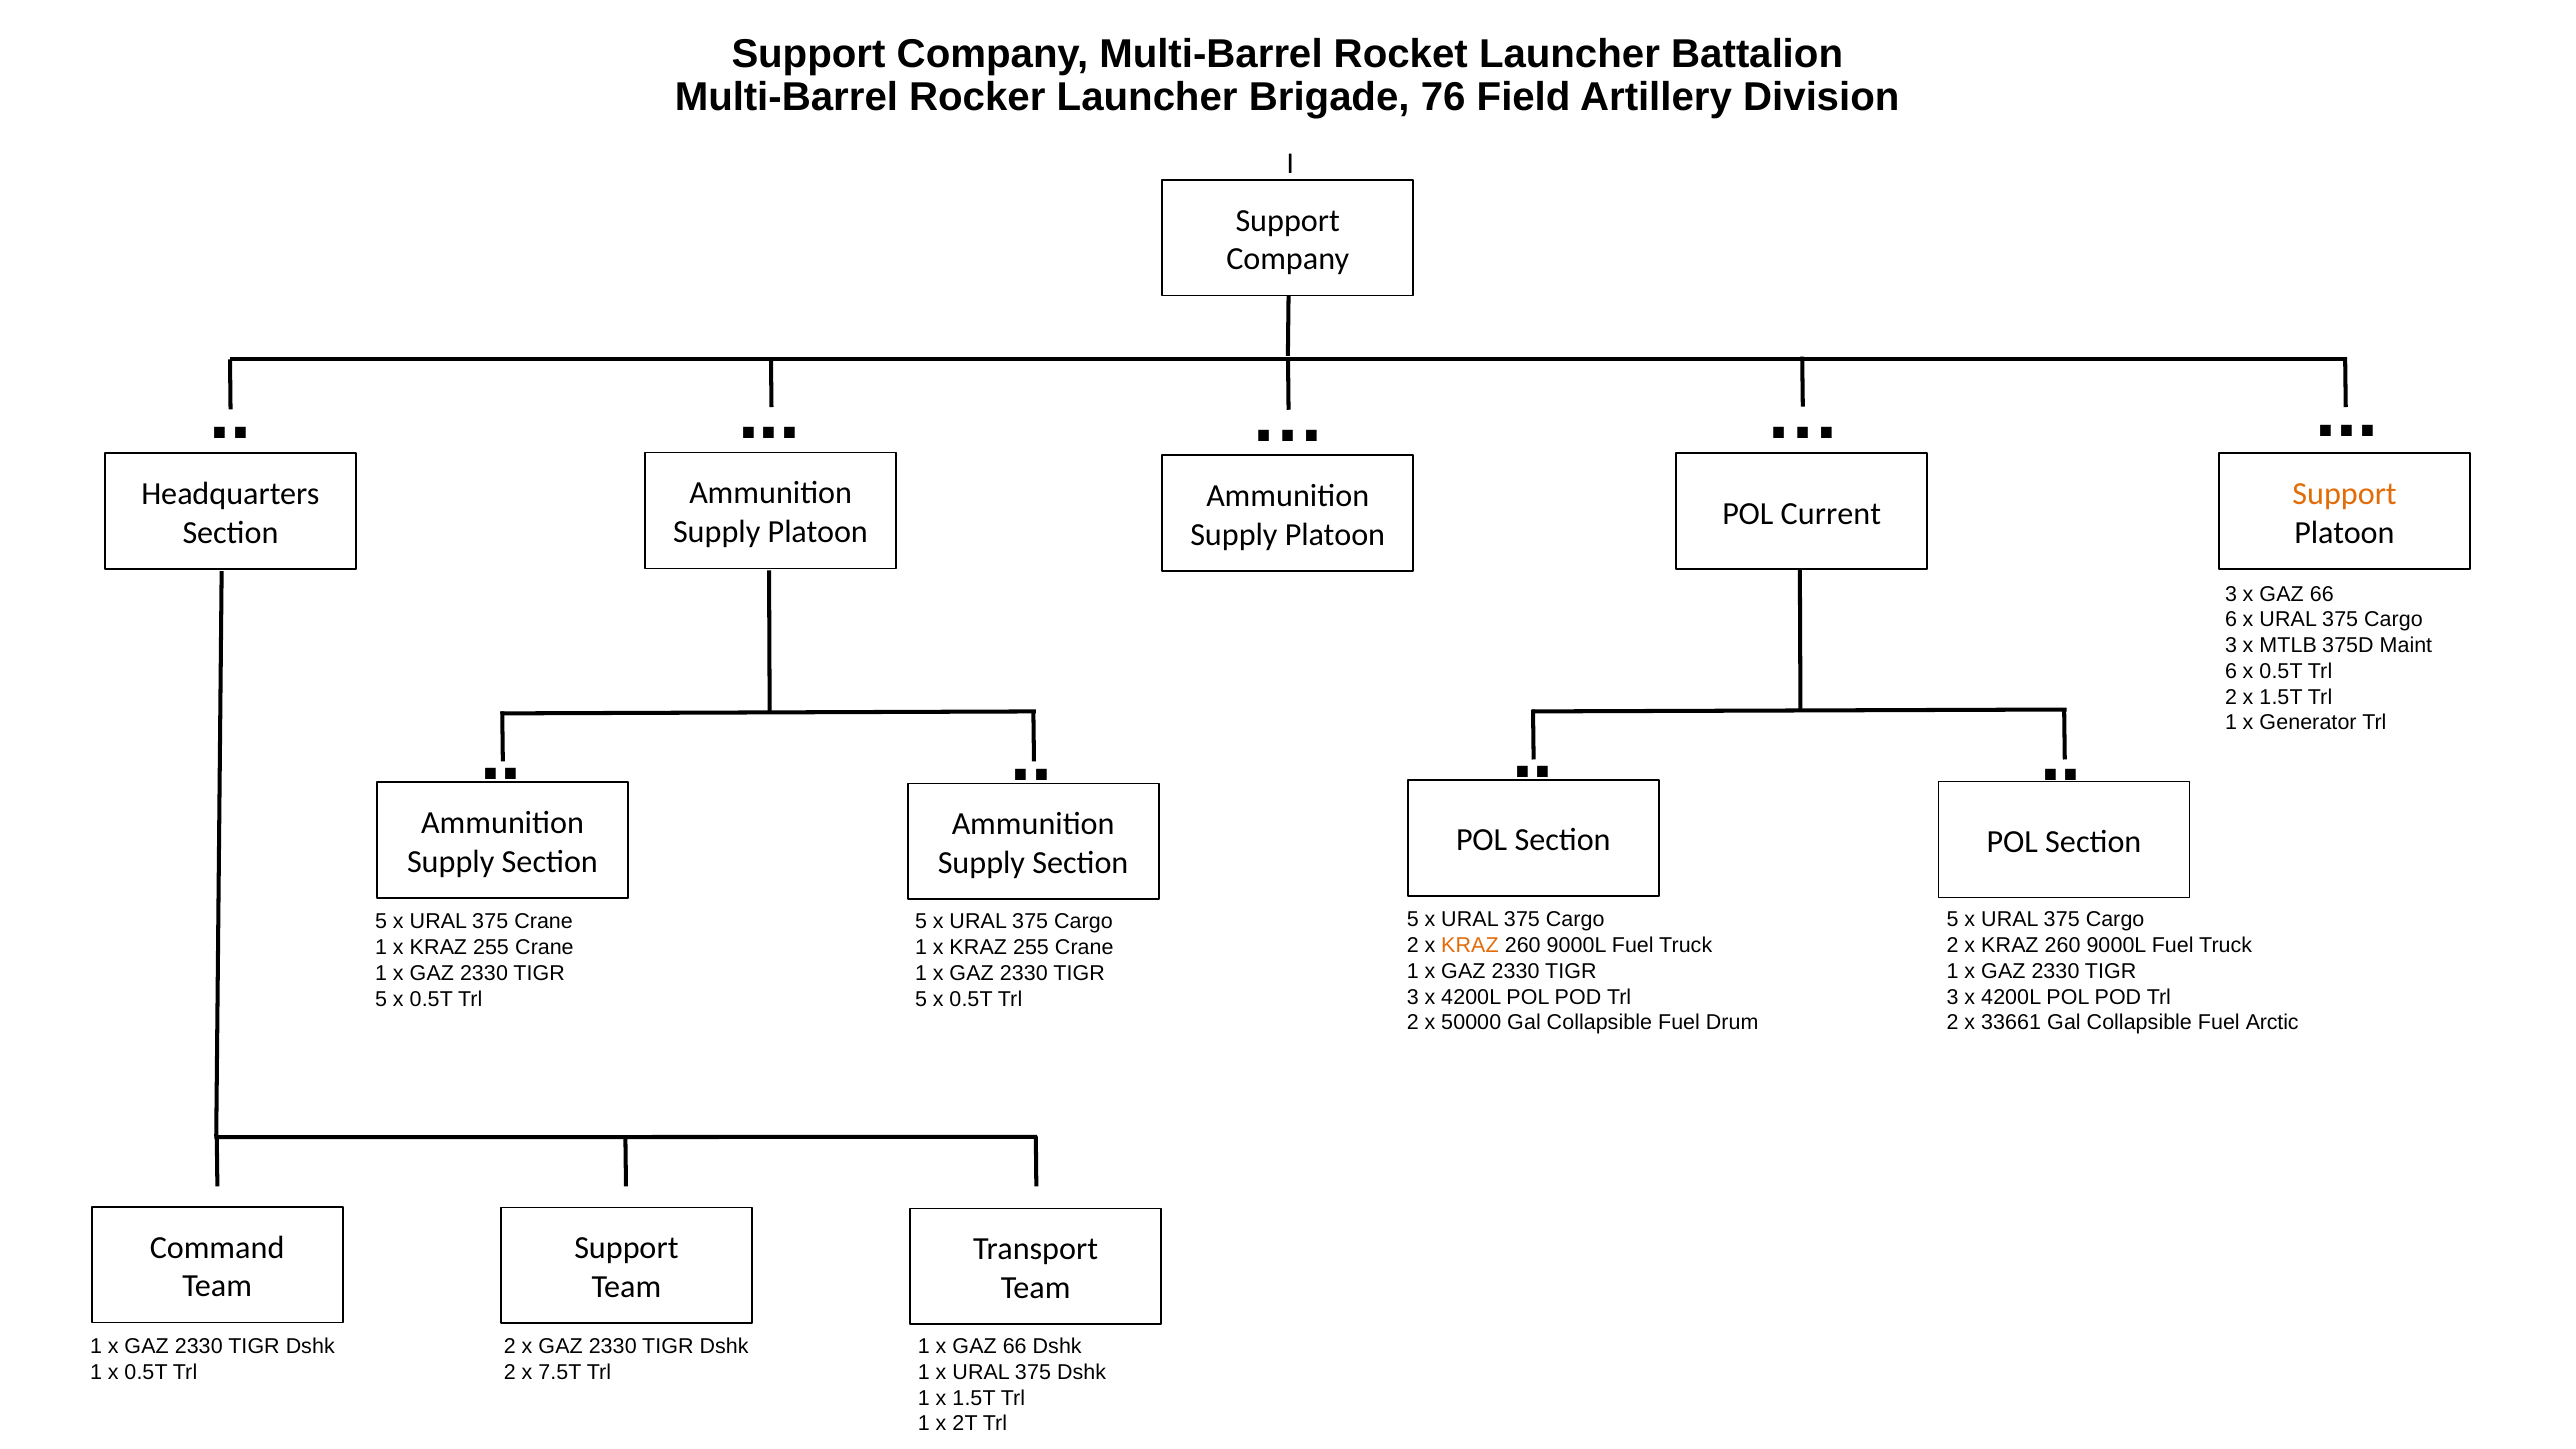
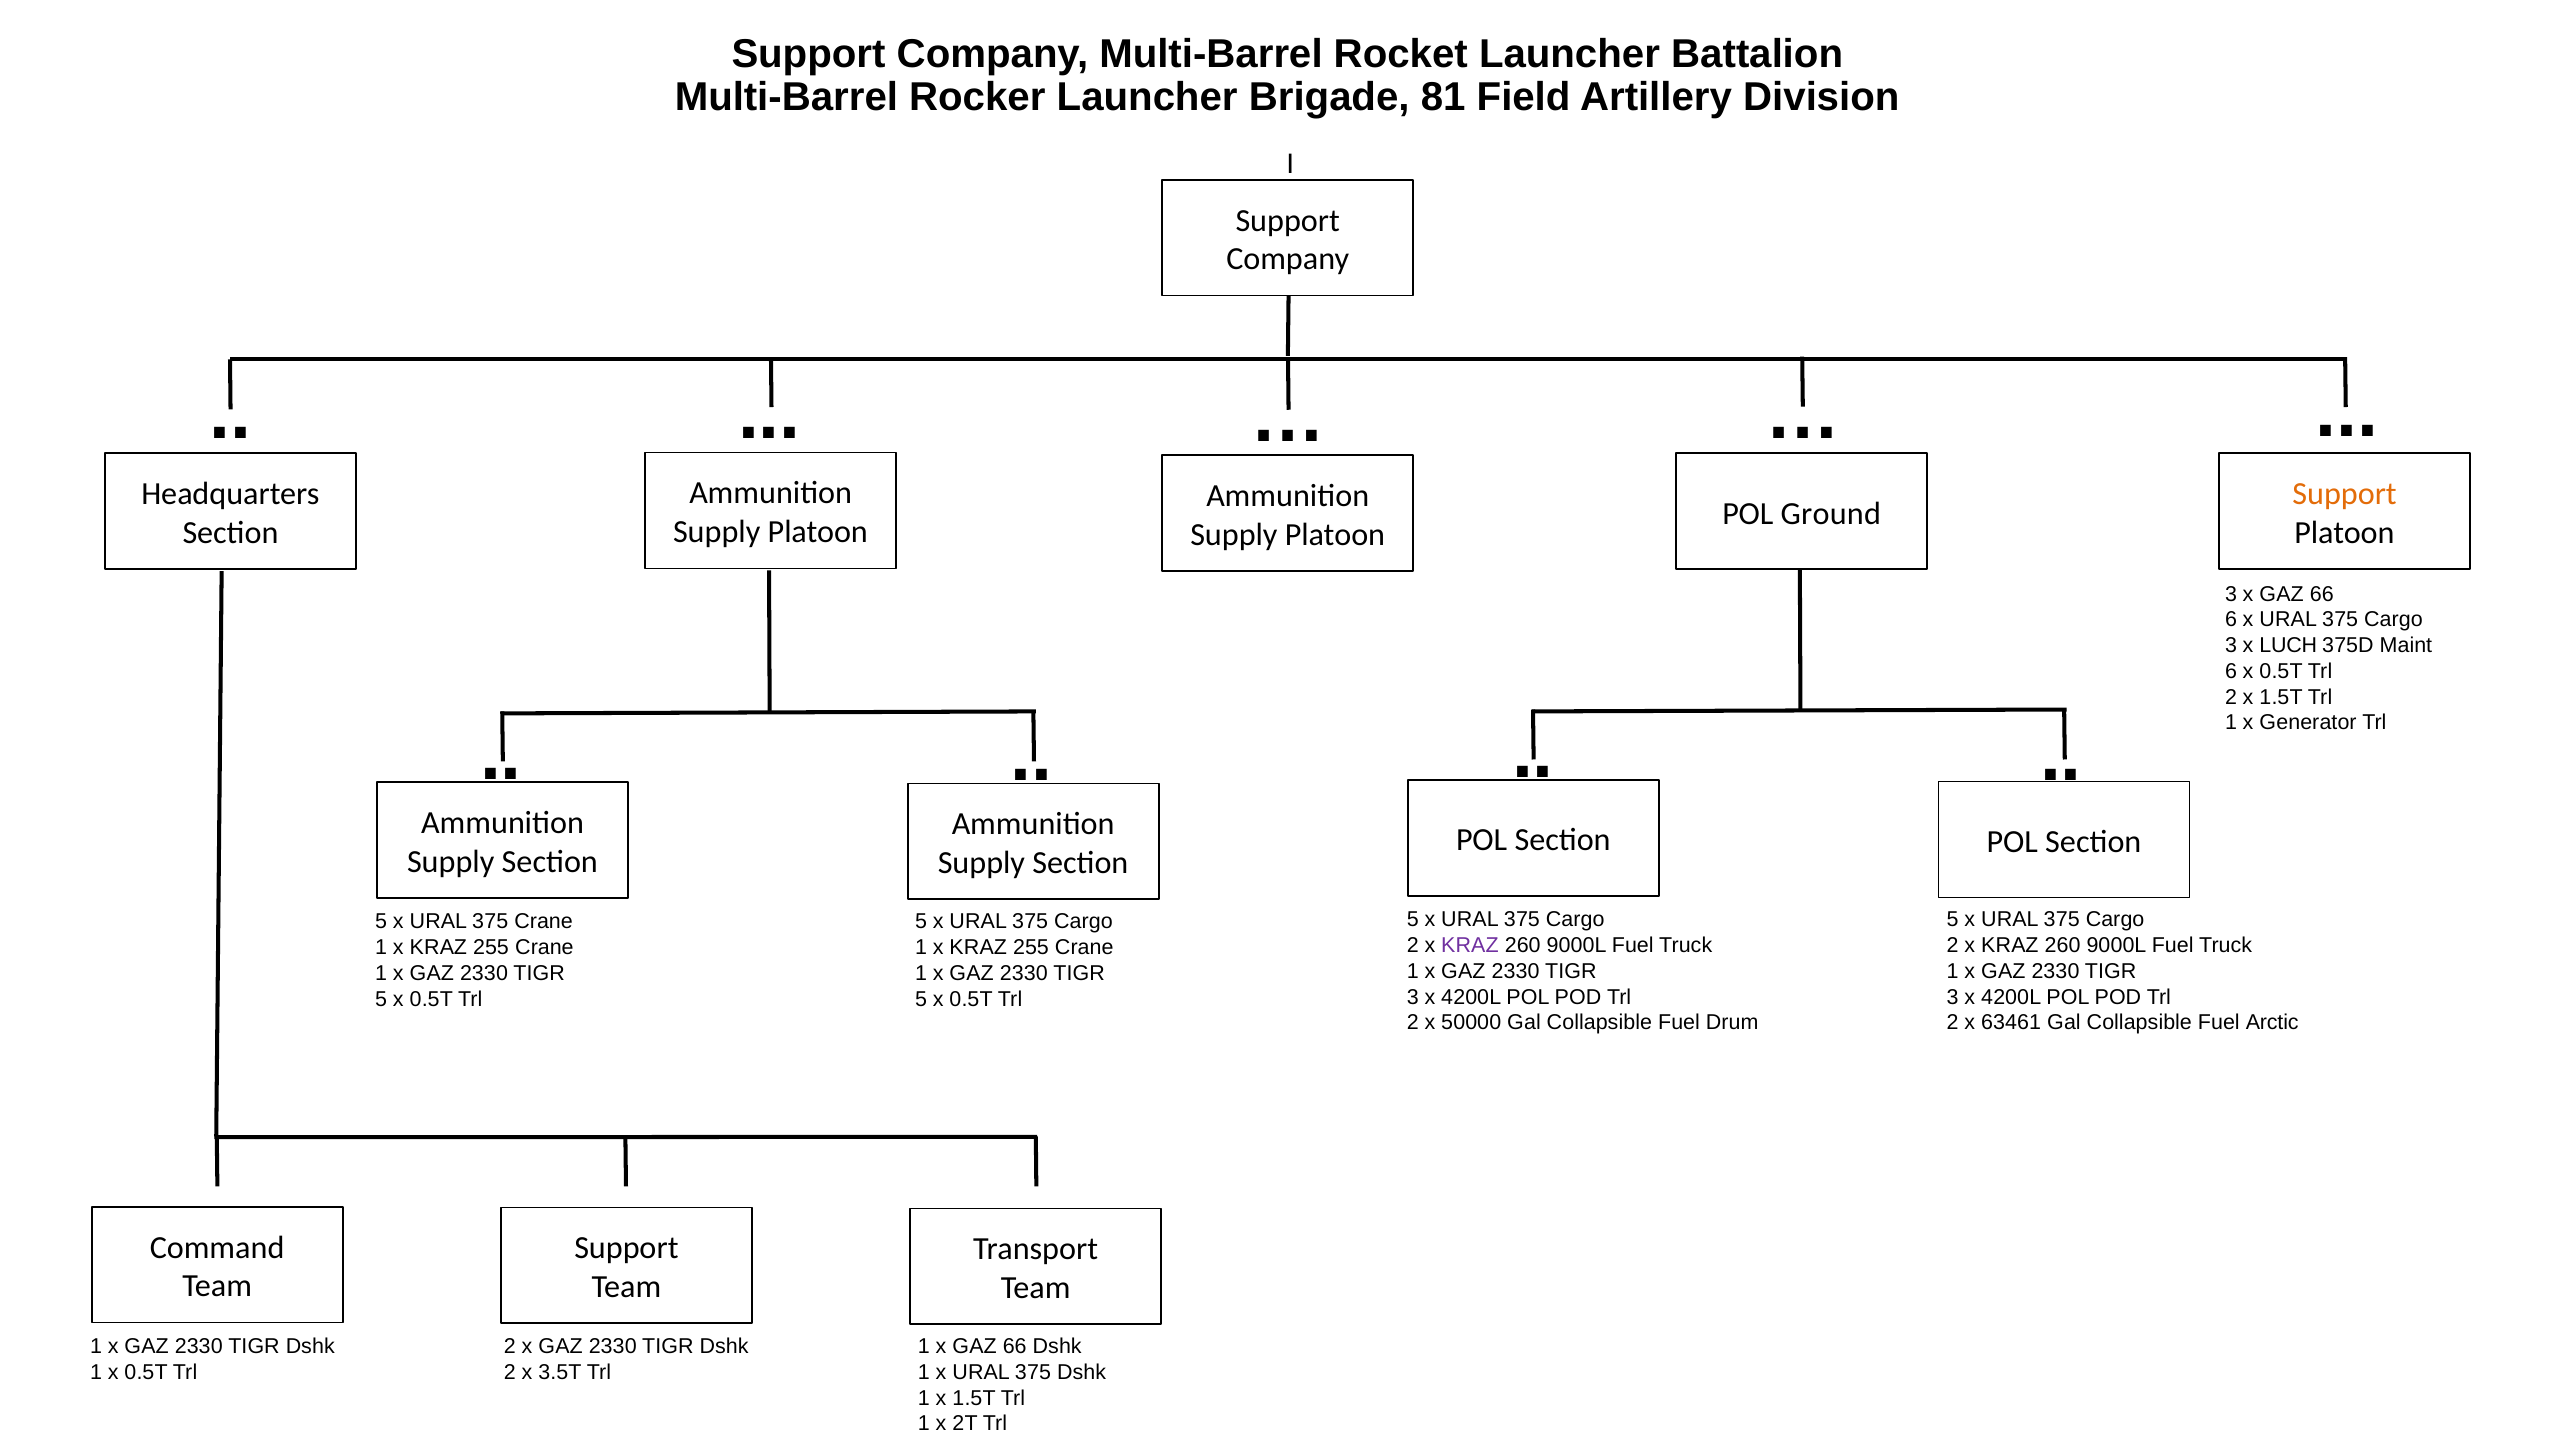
76: 76 -> 81 (1443, 98)
Current: Current -> Ground (1831, 513)
MTLB: MTLB -> LUCH (2288, 646)
KRAZ colour: orange -> purple (1470, 946)
33661: 33661 -> 63461 (2011, 1023)
7.5T: 7.5T -> 3.5T (560, 1372)
